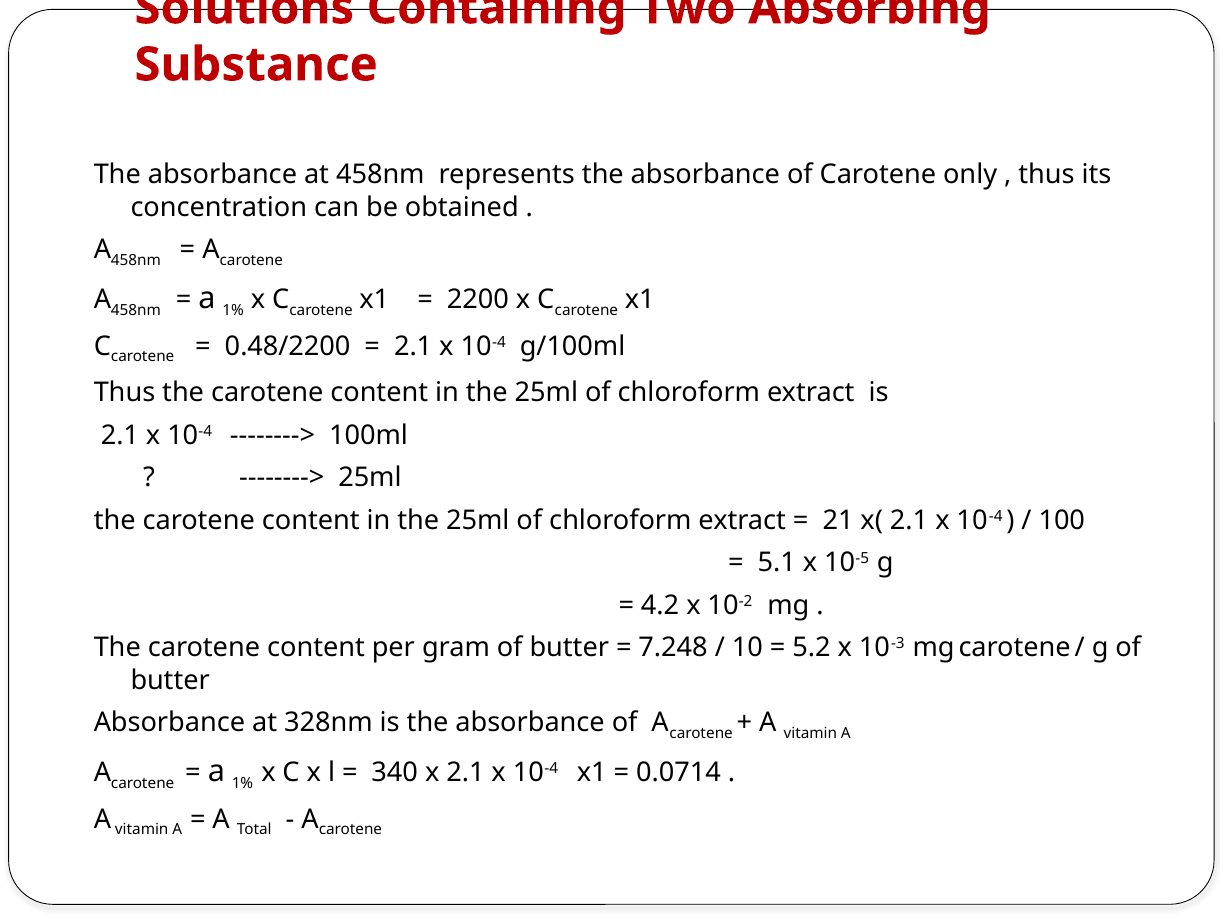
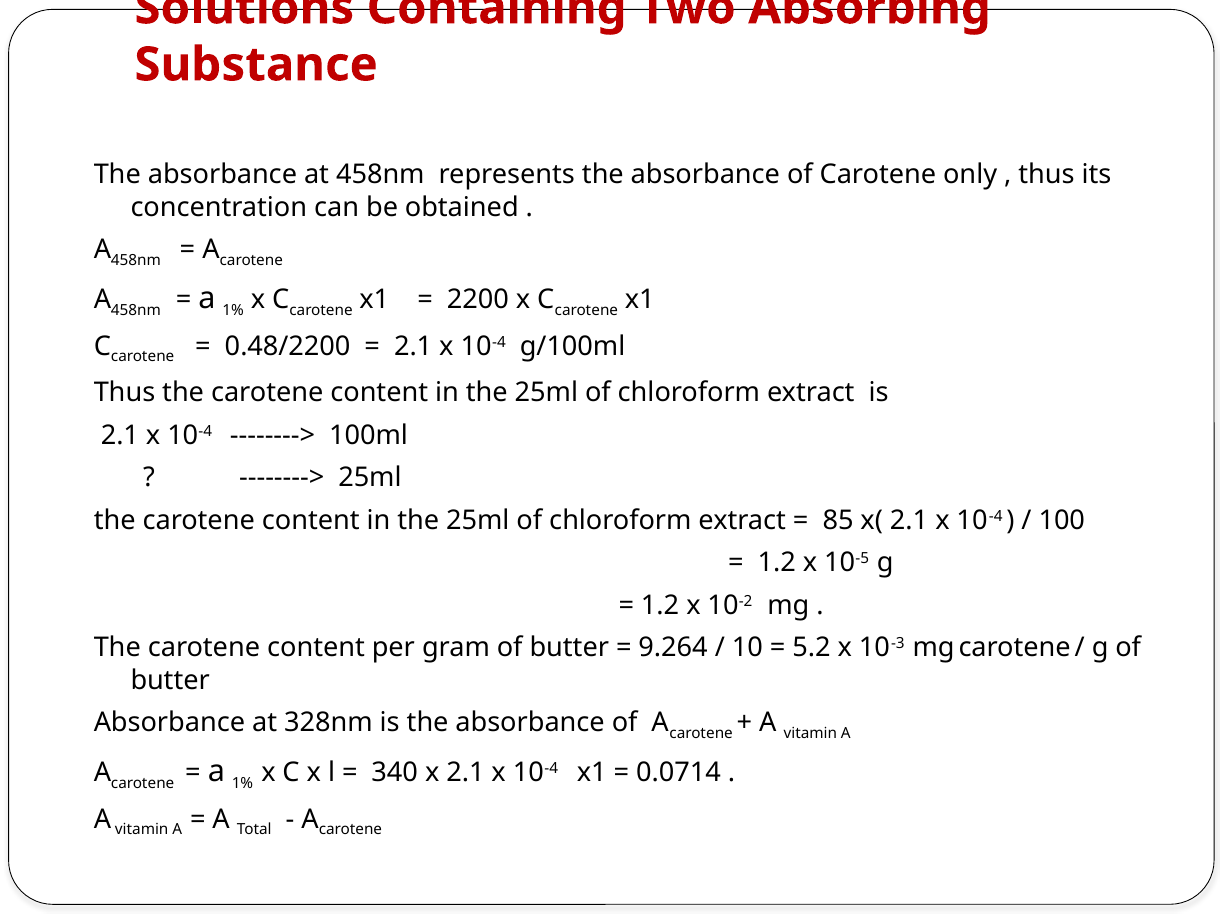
21: 21 -> 85 (838, 520)
5.1: 5.1 -> 1.2 (777, 563)
4.2: 4.2 -> 1.2 (660, 605)
7.248: 7.248 -> 9.264 (673, 648)
